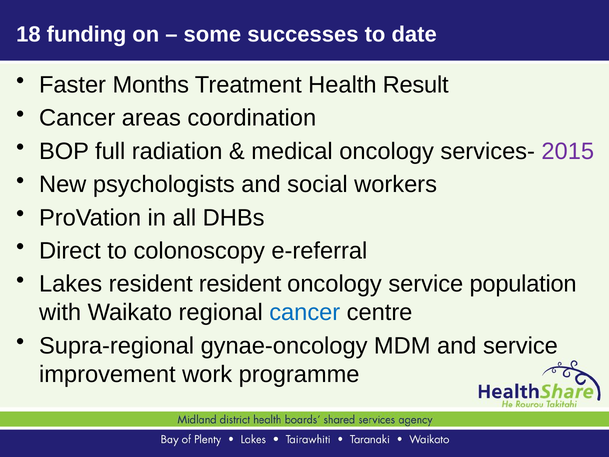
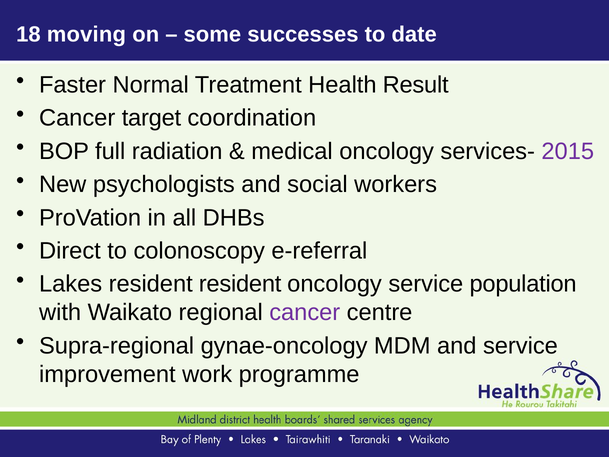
funding: funding -> moving (86, 35)
Months: Months -> Normal (151, 85)
areas: areas -> target (151, 118)
cancer colour: blue -> purple (305, 312)
